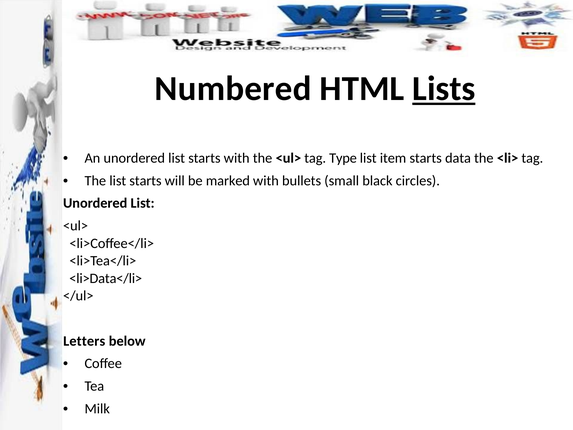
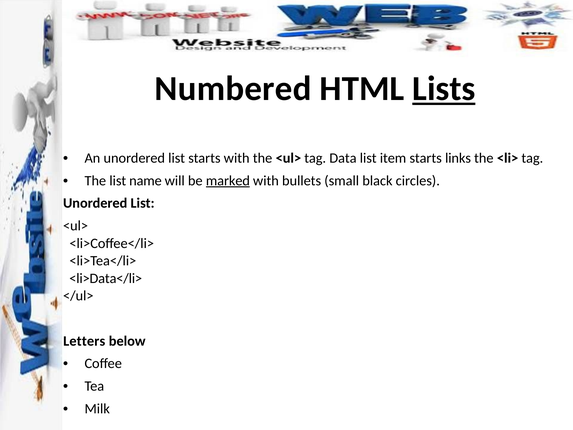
Type: Type -> Data (343, 158)
data: data -> links (458, 158)
The list starts: starts -> name (145, 181)
marked underline: none -> present (228, 181)
